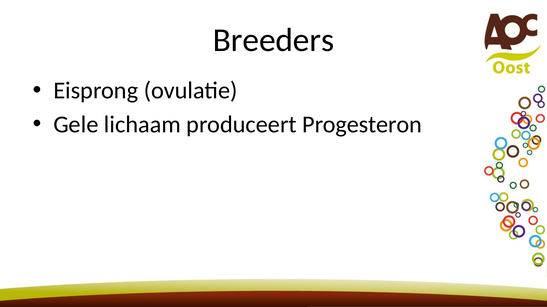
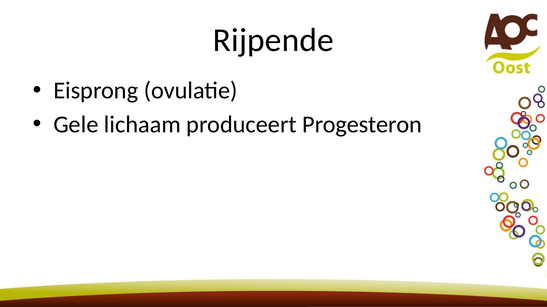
Breeders: Breeders -> Rijpende (273, 40)
